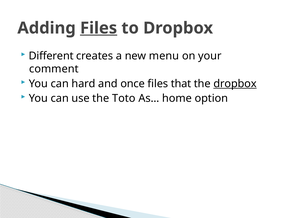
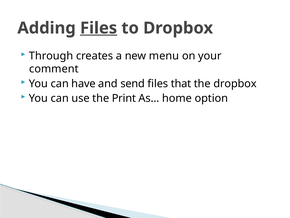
Different: Different -> Through (51, 56)
hard: hard -> have (83, 83)
once: once -> send (133, 83)
dropbox underline: present -> none (235, 83)
Toto: Toto -> Print (124, 98)
